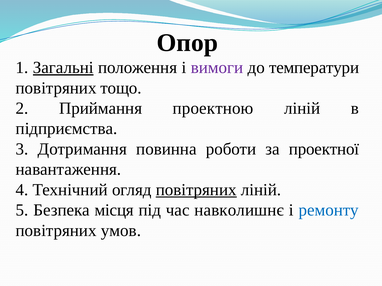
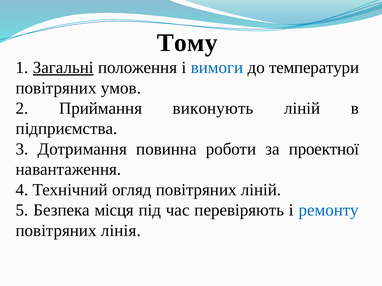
Опор: Опор -> Тому (187, 43)
вимоги colour: purple -> blue (217, 68)
тощо: тощо -> умов (121, 88)
проектною: проектною -> виконують (213, 108)
повітряних underline: present -> none (196, 190)
навколишнє: навколишнє -> перевіряють (239, 210)
умов: умов -> лінія (121, 231)
